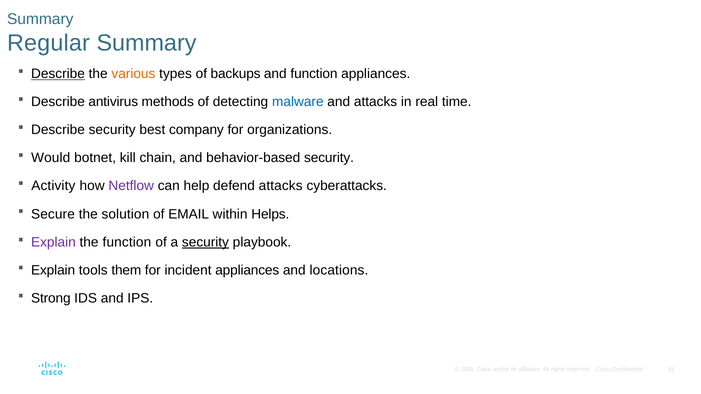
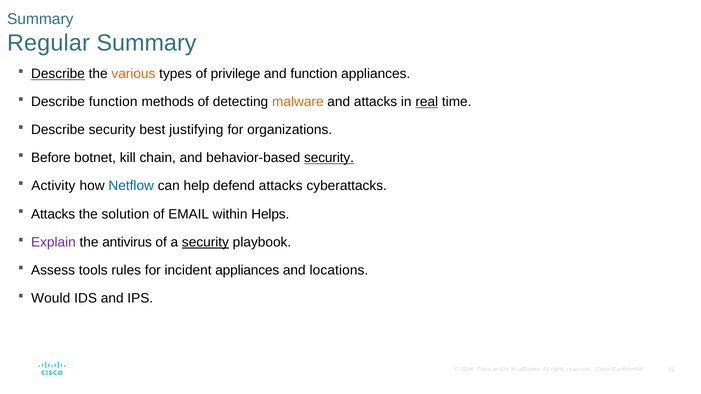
backups: backups -> privilege (236, 74)
Describe antivirus: antivirus -> function (113, 102)
malware colour: blue -> orange (298, 102)
real underline: none -> present (427, 102)
company: company -> justifying (196, 130)
Would: Would -> Before (51, 158)
security underline: none -> present (329, 158)
Netflow colour: purple -> blue (131, 186)
Secure: Secure -> Attacks (53, 214)
the function: function -> antivirus (127, 242)
Explain: Explain -> Assess (53, 270)
them: them -> rules (126, 270)
Strong: Strong -> Would (51, 298)
